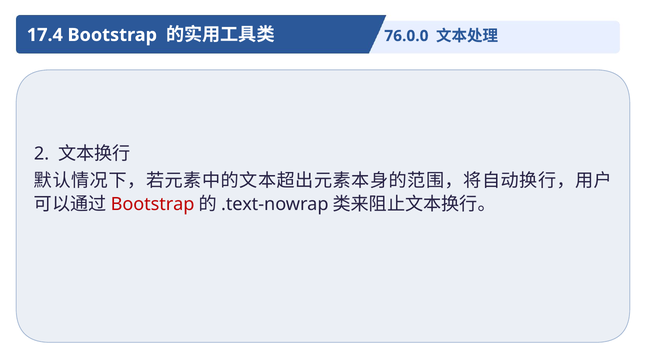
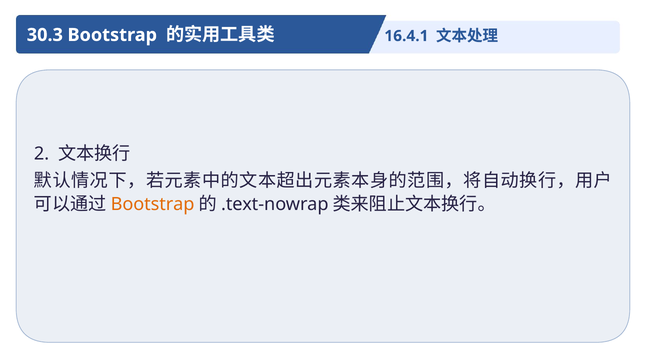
17.4: 17.4 -> 30.3 (45, 35)
76.0.0: 76.0.0 -> 16.4.1 (406, 36)
Bootstrap colour: red -> orange (153, 204)
